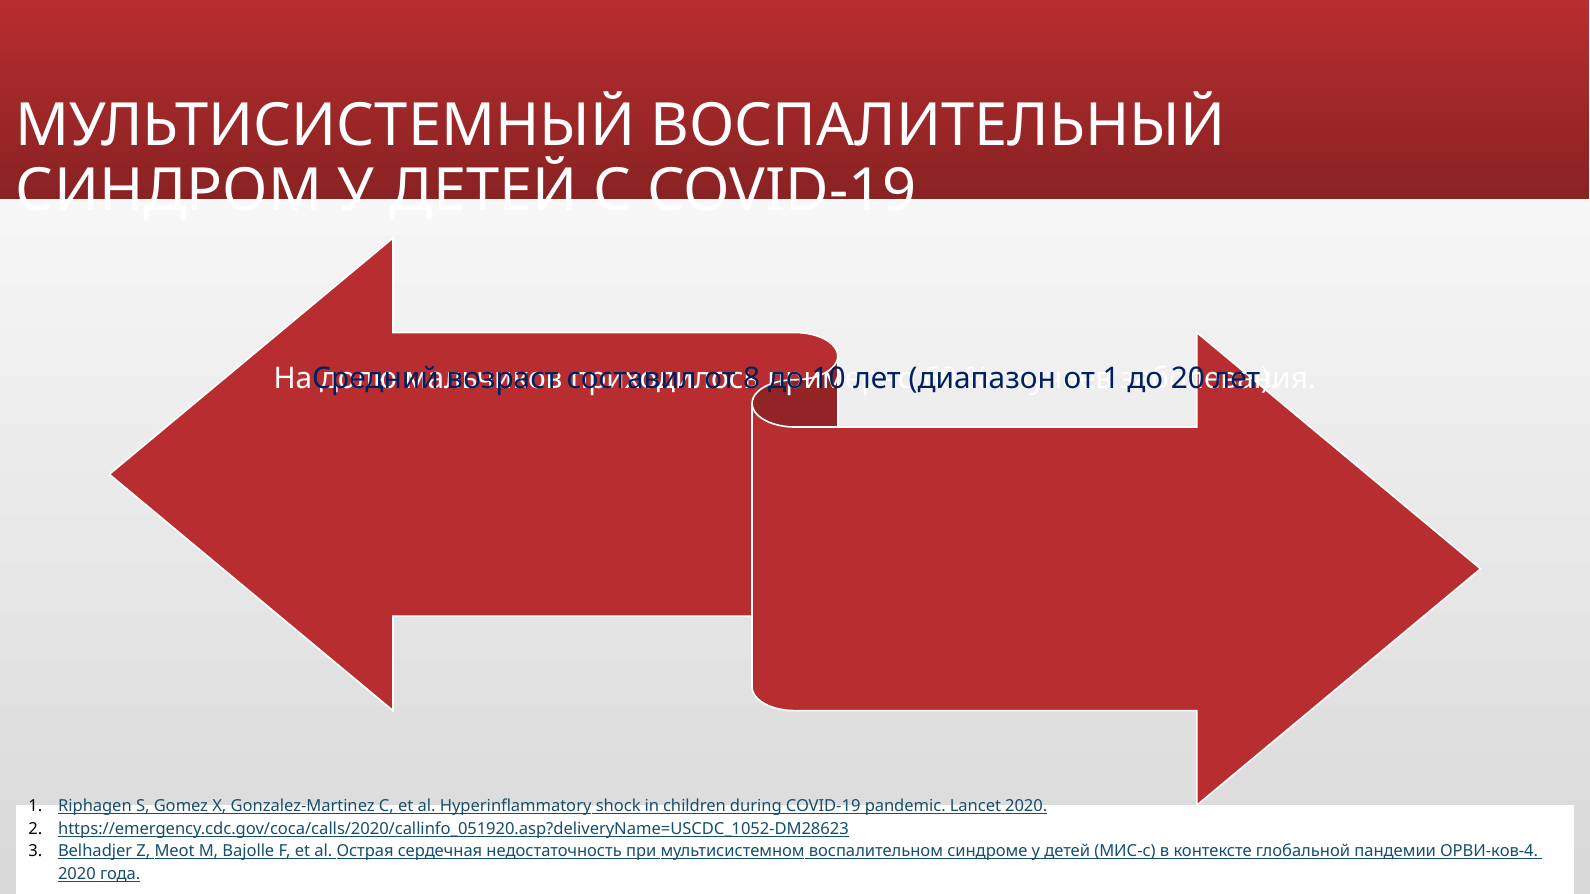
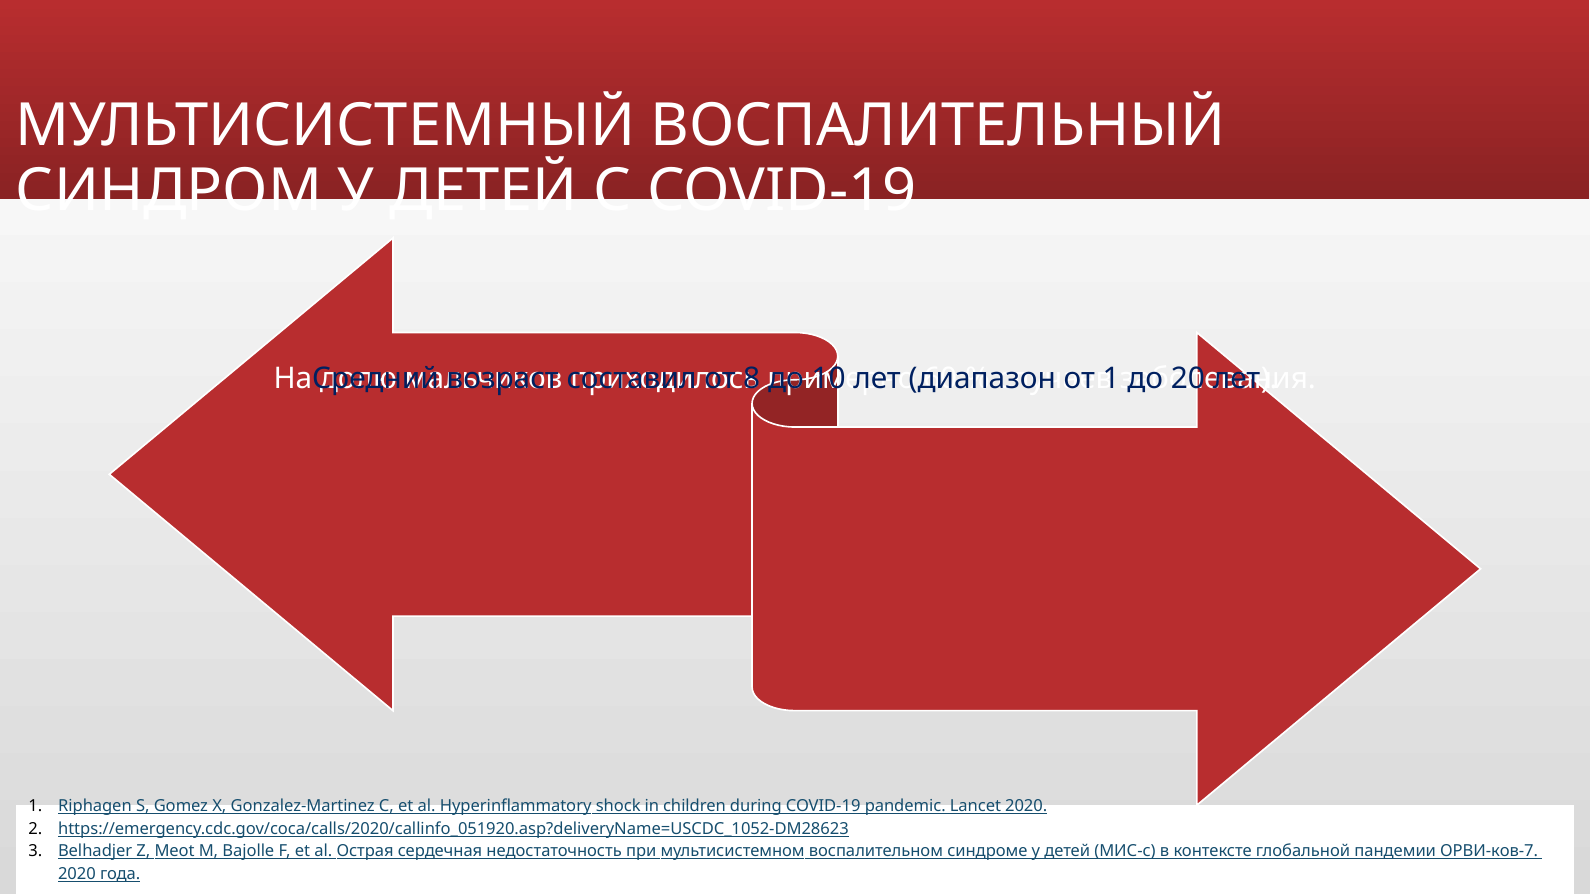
ОРВИ-ков-4: ОРВИ-ков-4 -> ОРВИ-ков-7 (1489, 852)
